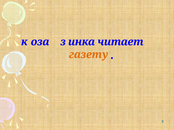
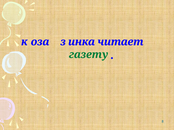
газету colour: orange -> green (89, 55)
